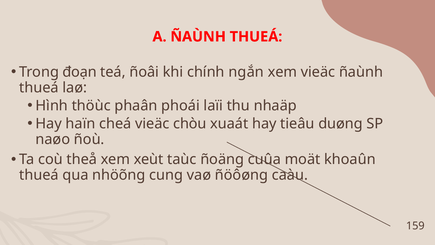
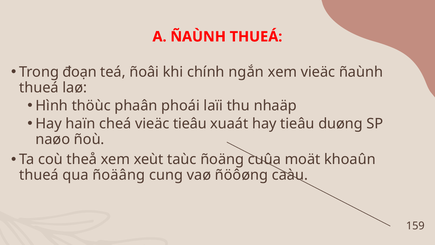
vieäc chòu: chòu -> tieâu (190, 123)
nhöõng: nhöõng -> ñoäâng (119, 175)
